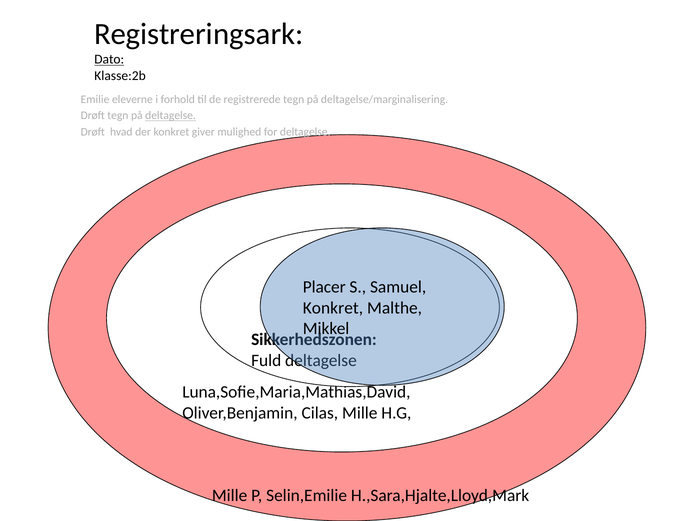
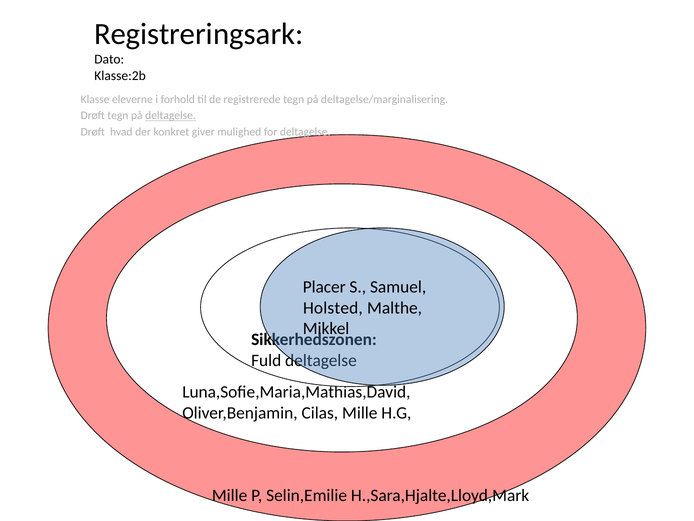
Dato underline: present -> none (109, 59)
Emilie: Emilie -> Klasse (95, 99)
Konkret: Konkret -> Holsted (333, 308)
